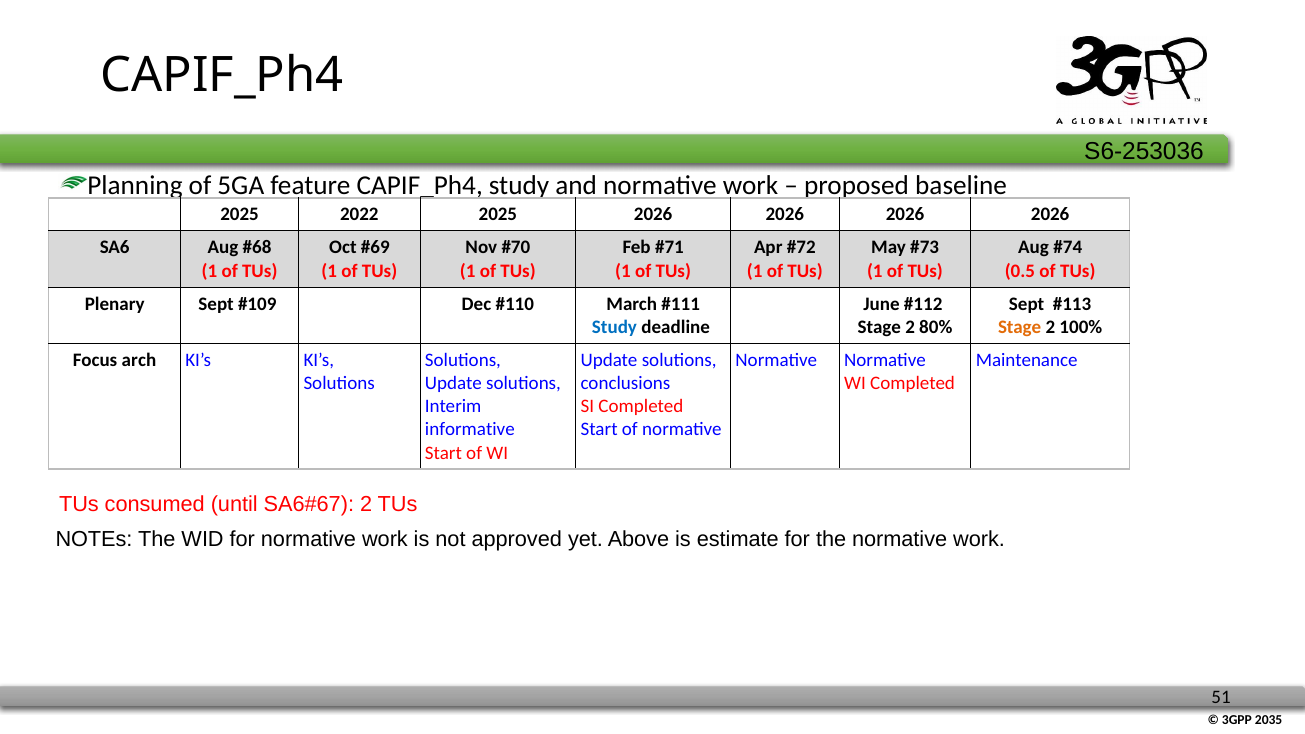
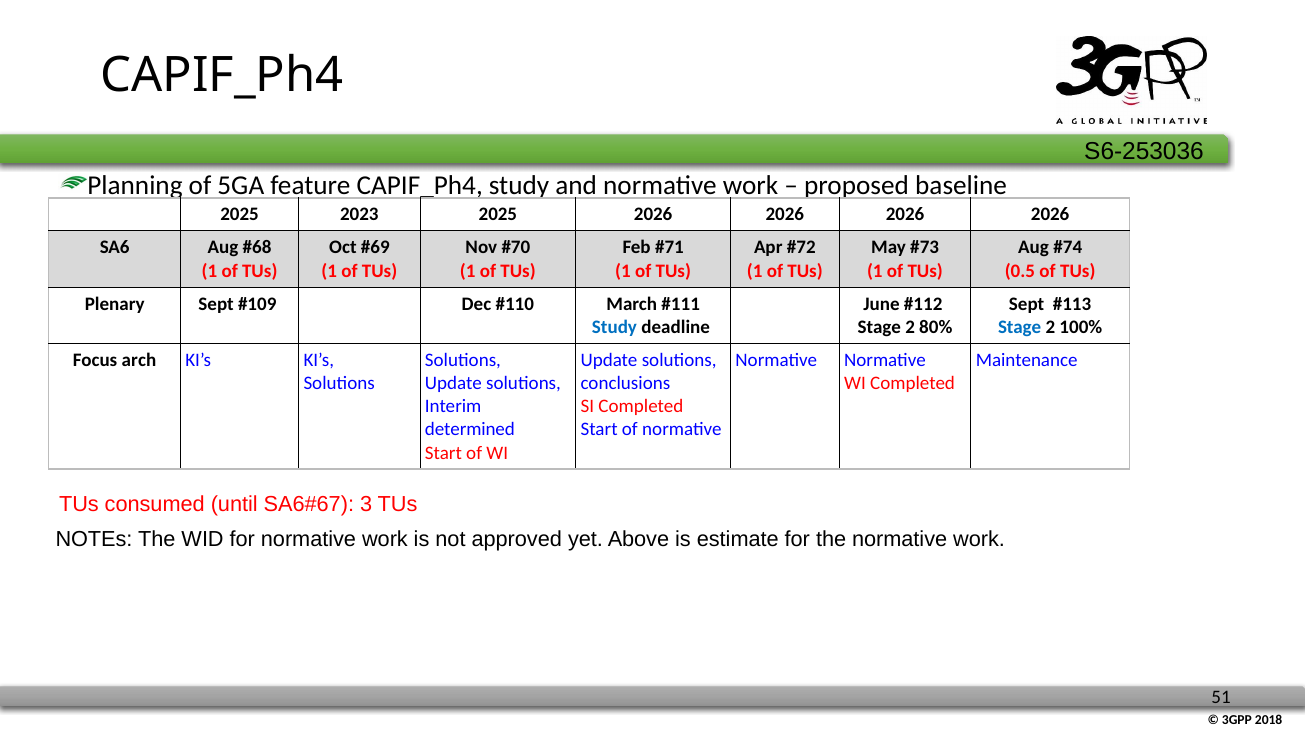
2022: 2022 -> 2023 (359, 215)
Stage colour: orange -> blue (1020, 327)
informative: informative -> determined (470, 430)
2: 2 -> 3 (366, 504)
2035: 2035 -> 2018 (1269, 720)
